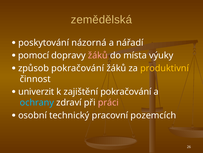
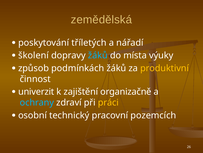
názorná: názorná -> tříletých (89, 43)
pomocí: pomocí -> školení (34, 55)
žáků colour: pink -> light blue (98, 55)
způsob pokračování: pokračování -> podmínkách (78, 68)
zajištění pokračování: pokračování -> organizačně (126, 91)
práci colour: pink -> yellow (108, 102)
